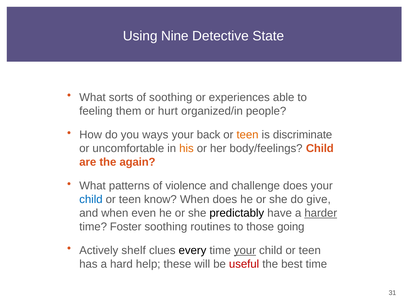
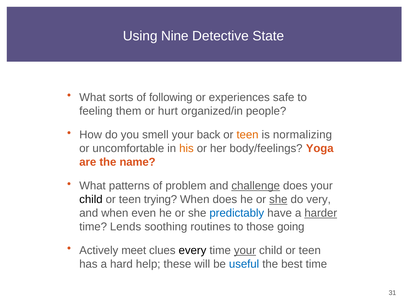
of soothing: soothing -> following (171, 97)
able: able -> safe (284, 97)
ways: ways -> smell (155, 134)
discriminate: discriminate -> normalizing (302, 134)
body/feelings Child: Child -> Yoga (320, 148)
again: again -> name (138, 162)
violence: violence -> problem (186, 185)
challenge underline: none -> present (256, 185)
child colour: blue -> black (91, 199)
know: know -> trying (160, 199)
she underline: none -> present (278, 199)
give: give -> very (319, 199)
predictably colour: black -> blue (237, 212)
Foster: Foster -> Lends (126, 226)
shelf: shelf -> meet (134, 250)
useful colour: red -> blue (244, 263)
